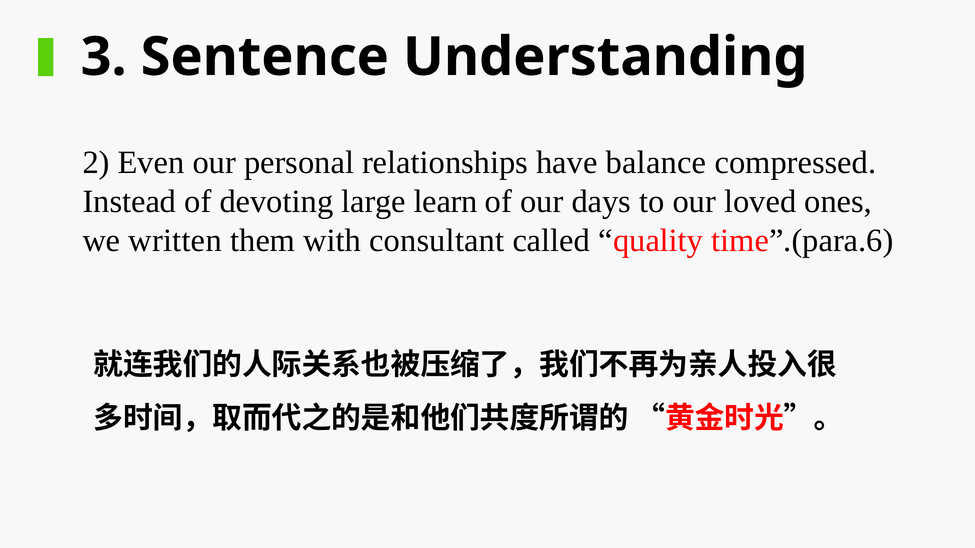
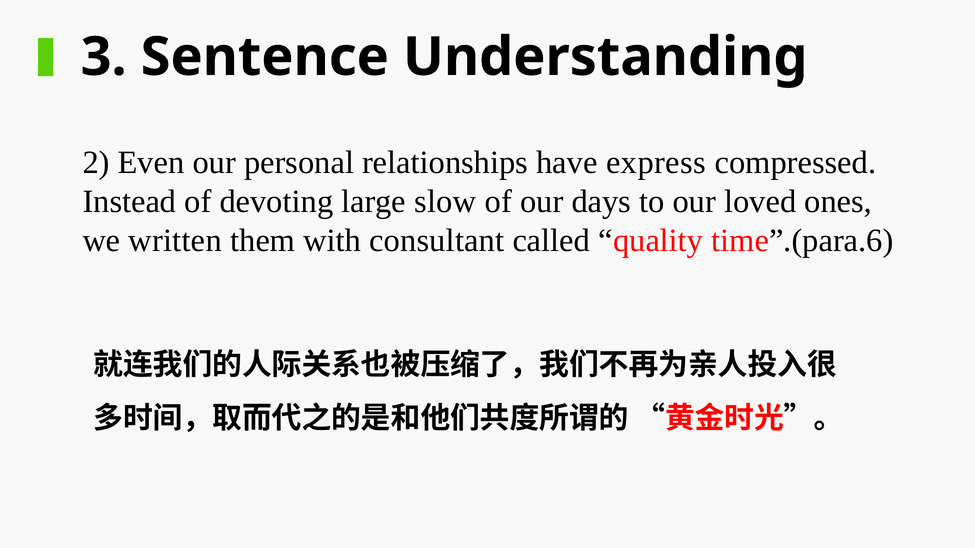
balance: balance -> express (656, 163)
learn: learn -> slow (445, 202)
